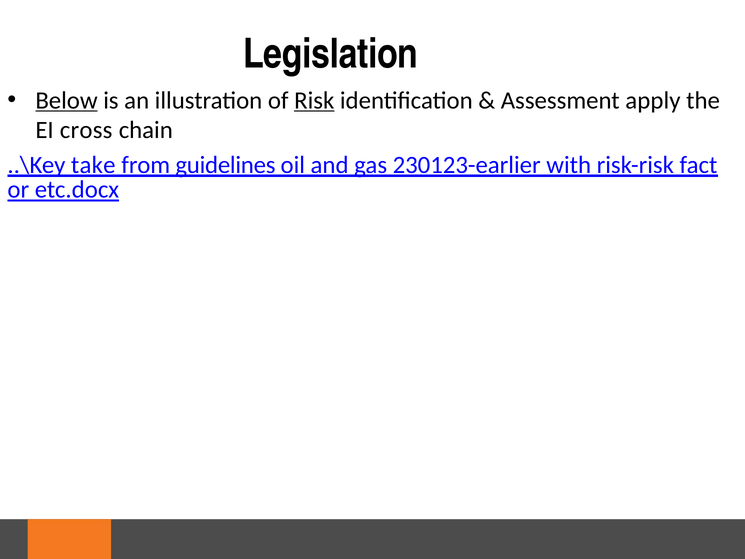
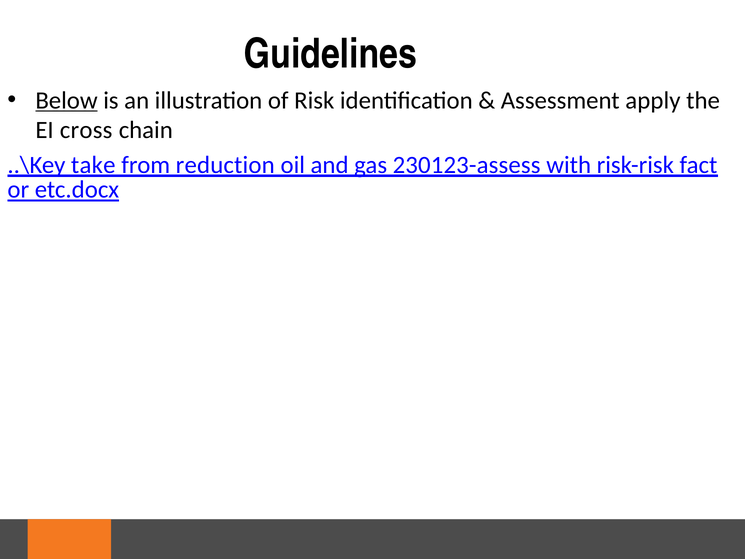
Legislation: Legislation -> Guidelines (330, 54)
Risk underline: present -> none (314, 100)
guidelines: guidelines -> reduction (225, 165)
230123-earlier: 230123-earlier -> 230123-assess (467, 165)
